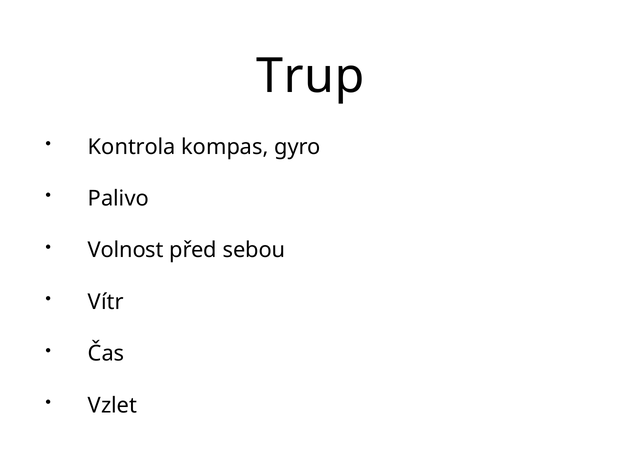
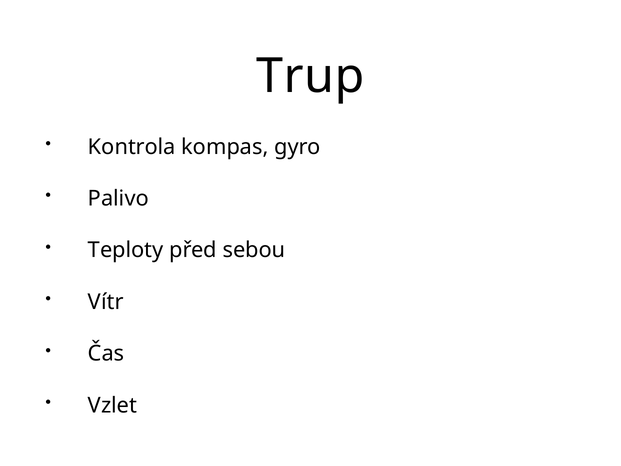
Volnost: Volnost -> Teploty (126, 250)
